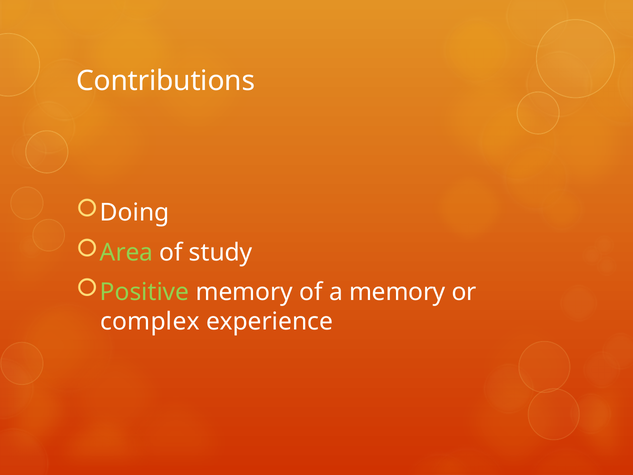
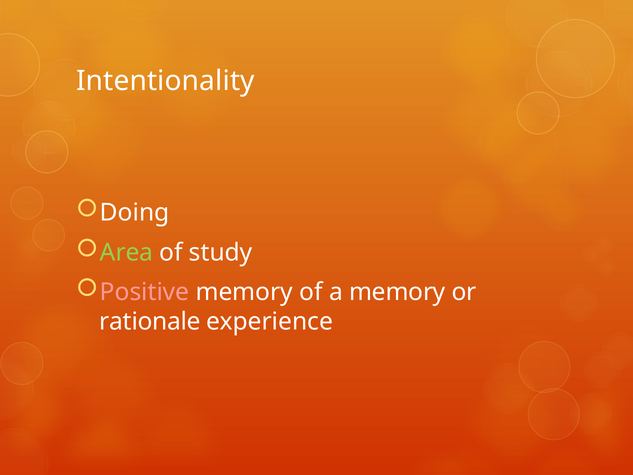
Contributions: Contributions -> Intentionality (165, 81)
Positive colour: light green -> pink (145, 292)
complex: complex -> rationale (150, 321)
